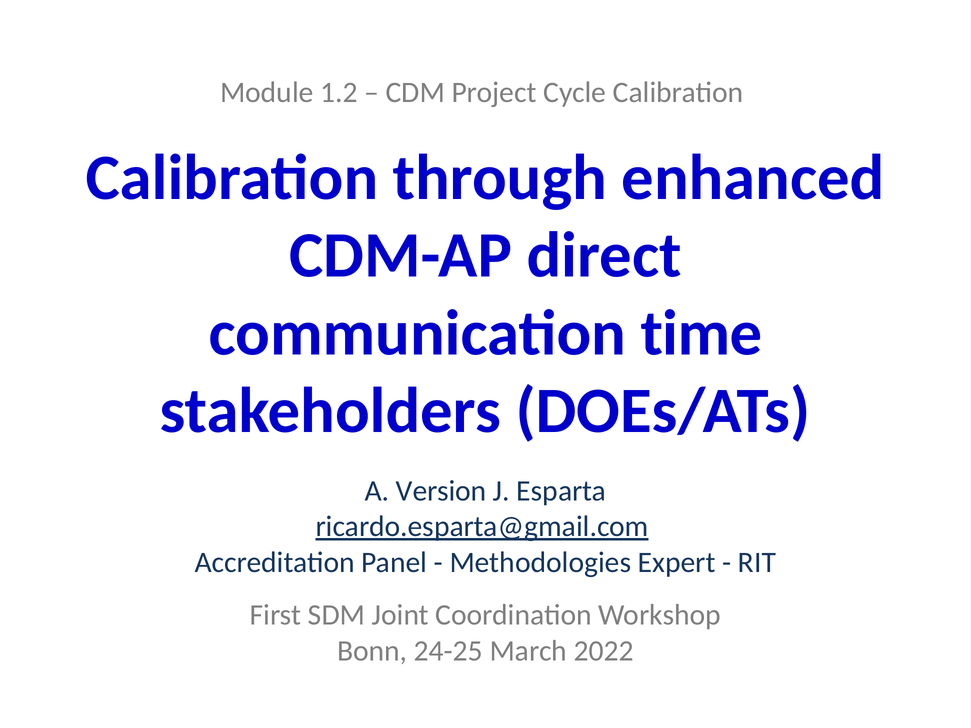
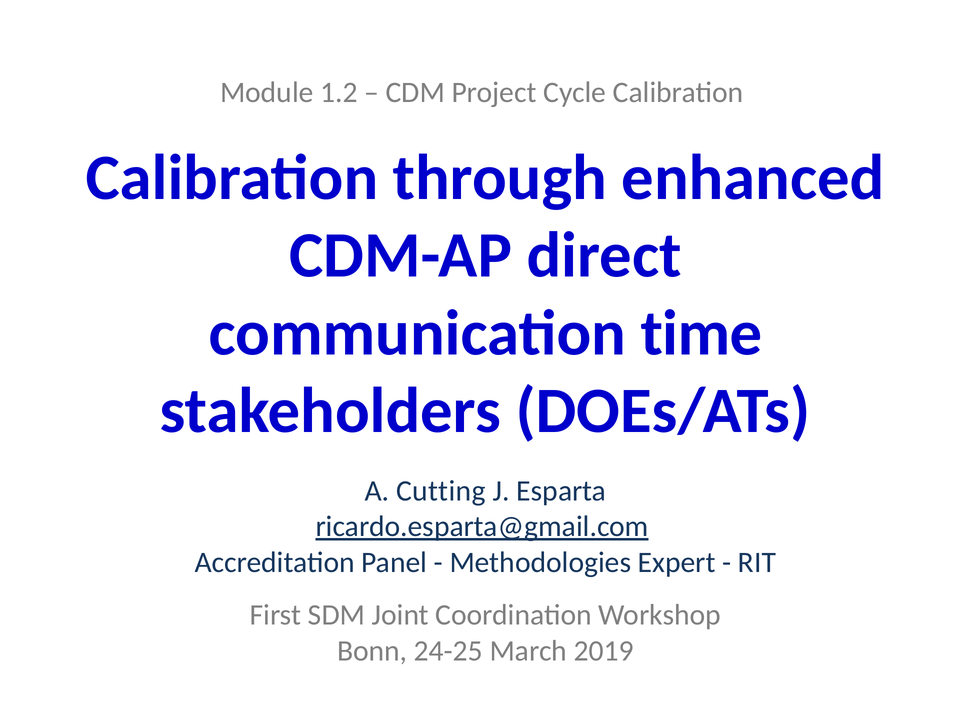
Version: Version -> Cutting (441, 491)
2022: 2022 -> 2019 (604, 651)
